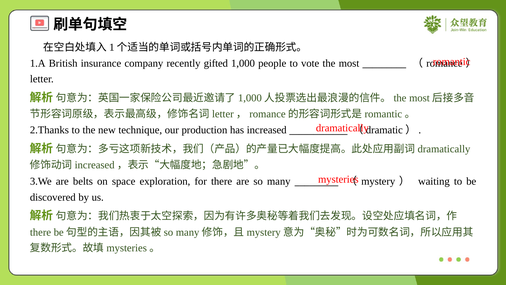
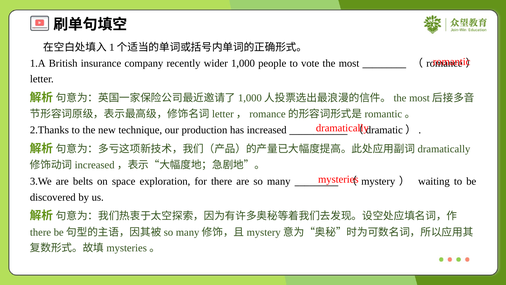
gifted: gifted -> wider (216, 63)
